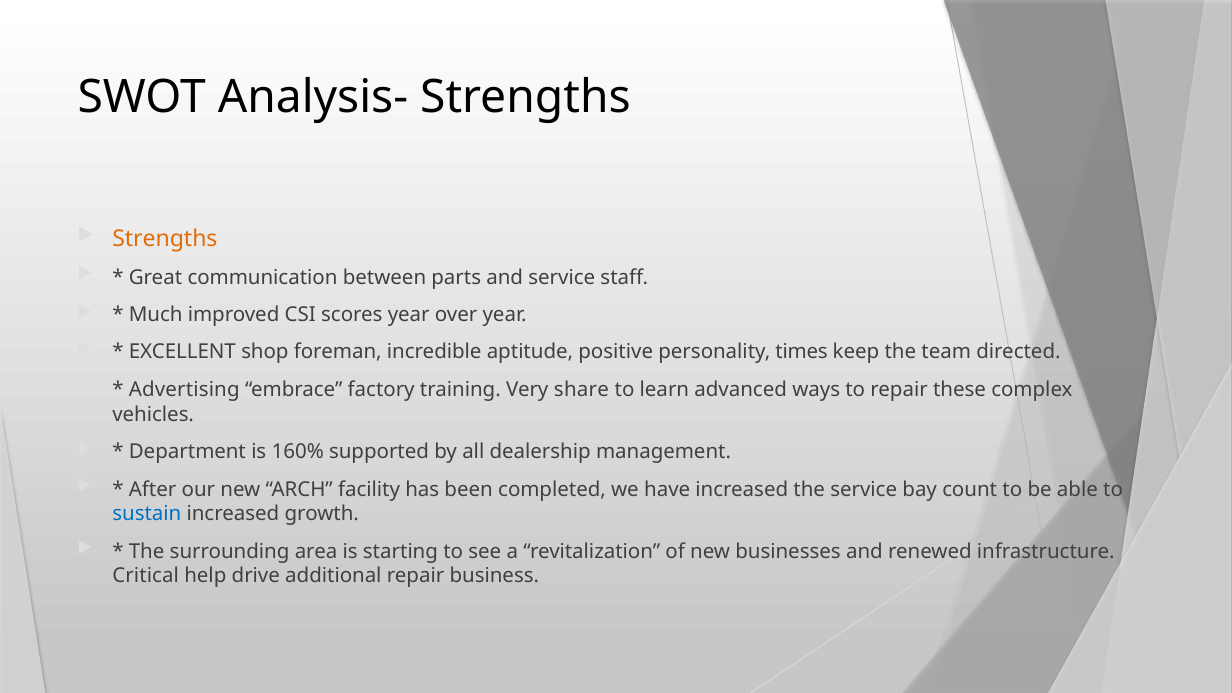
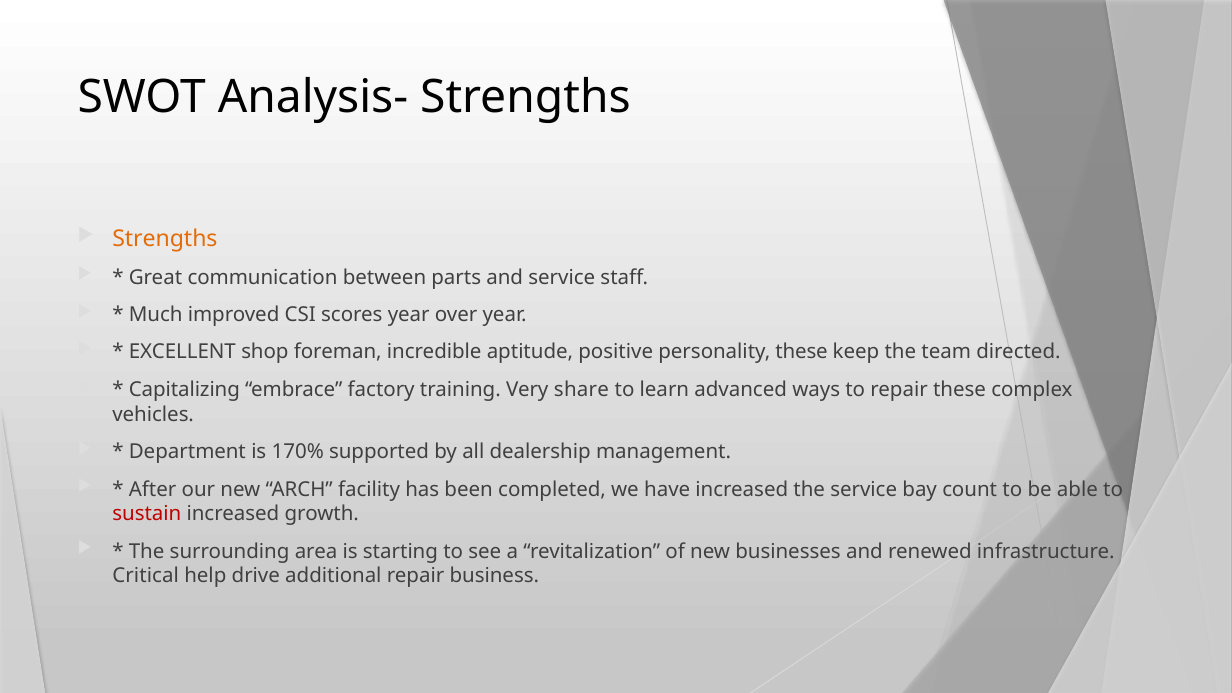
personality times: times -> these (802, 352)
Advertising: Advertising -> Capitalizing (184, 390)
160%: 160% -> 170% (298, 452)
sustain colour: blue -> red (147, 514)
